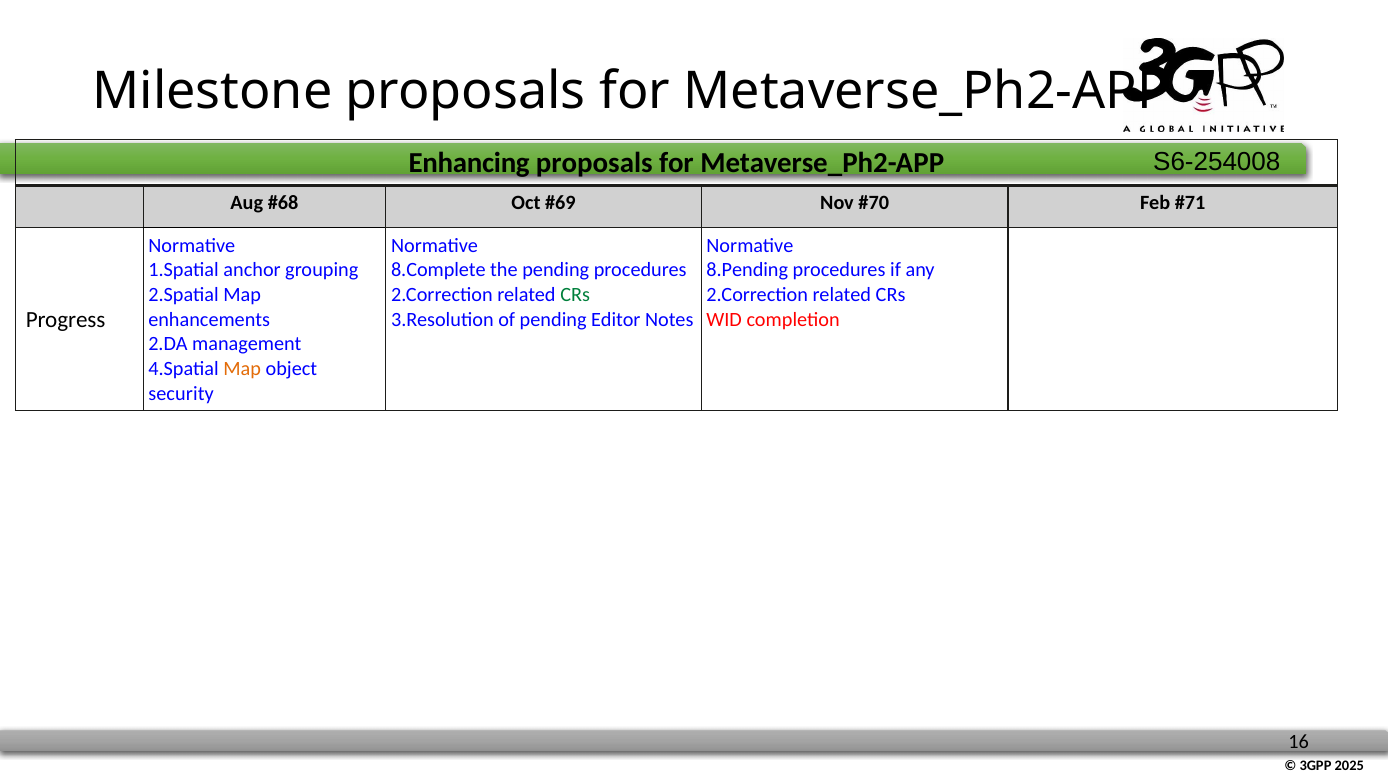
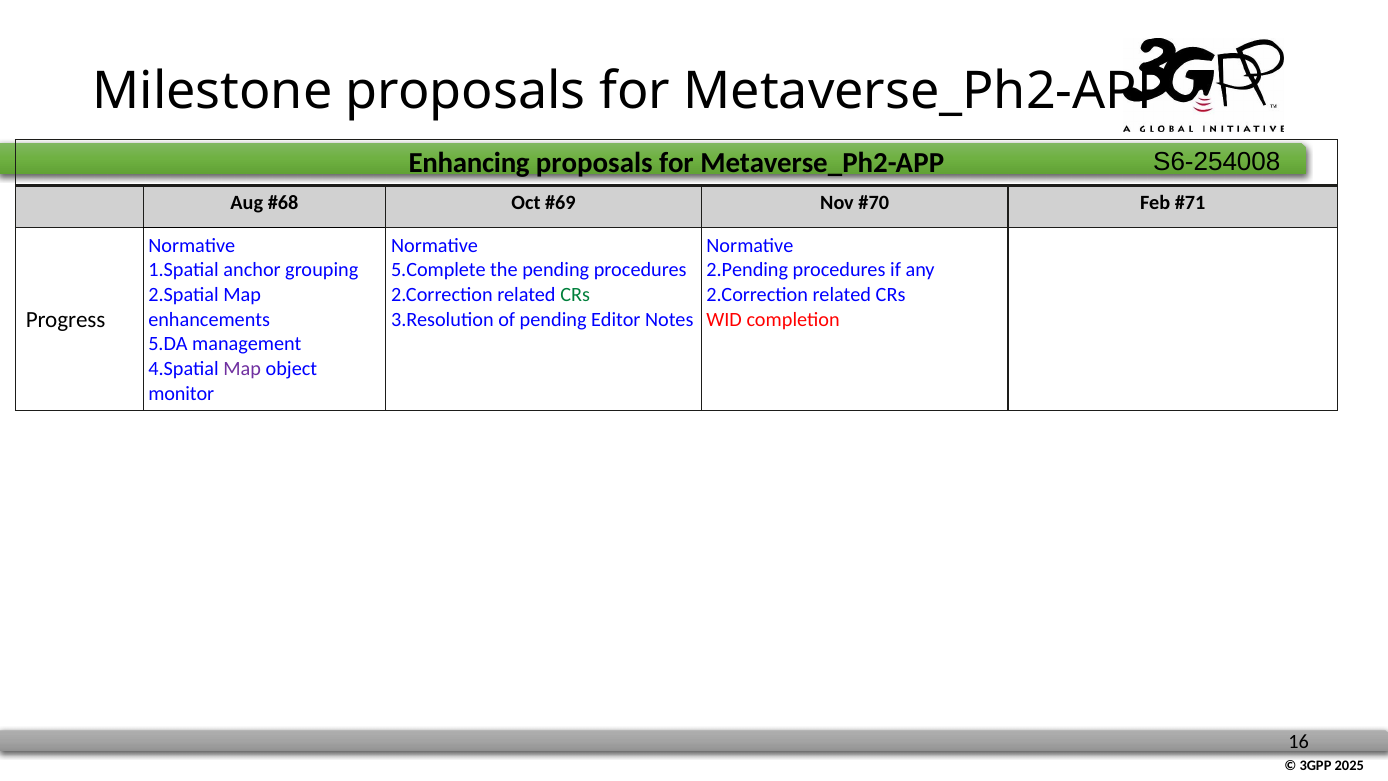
8.Complete: 8.Complete -> 5.Complete (438, 270)
8.Pending: 8.Pending -> 2.Pending (747, 270)
2.DA: 2.DA -> 5.DA (168, 344)
Map colour: orange -> purple (242, 369)
security: security -> monitor (181, 393)
